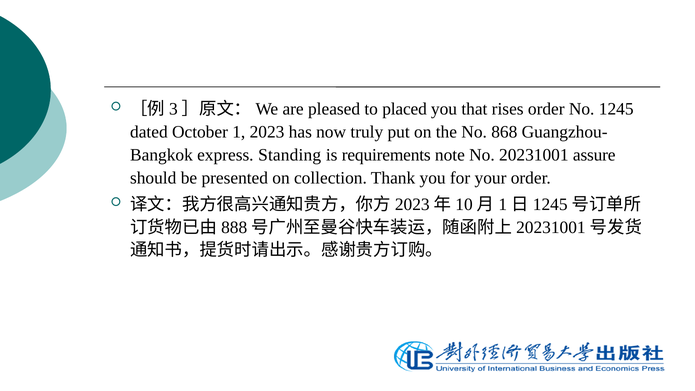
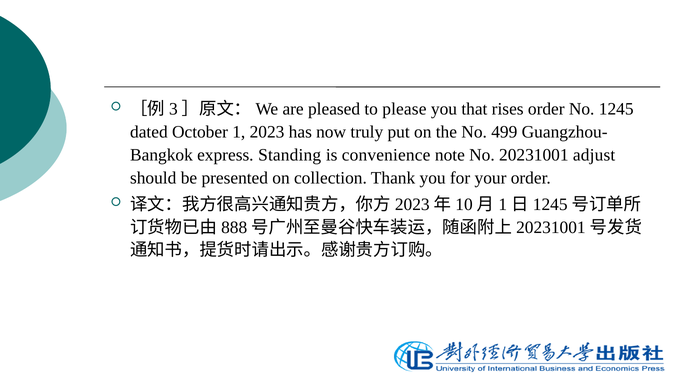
placed: placed -> please (404, 109)
868: 868 -> 499 (504, 132)
requirements: requirements -> convenience (386, 155)
assure: assure -> adjust (594, 155)
